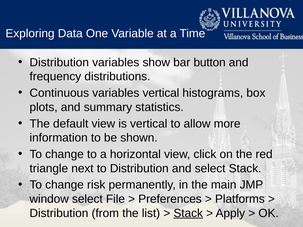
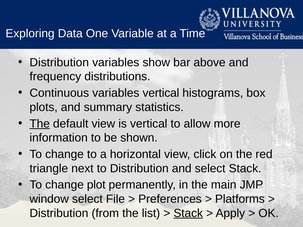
button: button -> above (210, 62)
The underline: none -> present (40, 124)
risk: risk -> plot (96, 185)
